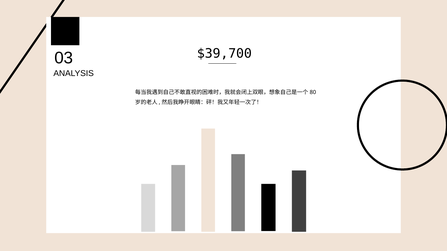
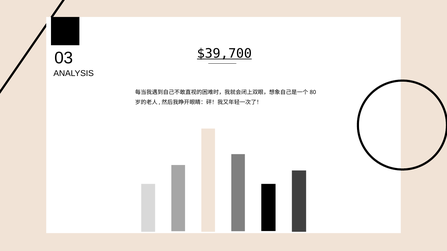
$39,700 underline: none -> present (224, 54)
